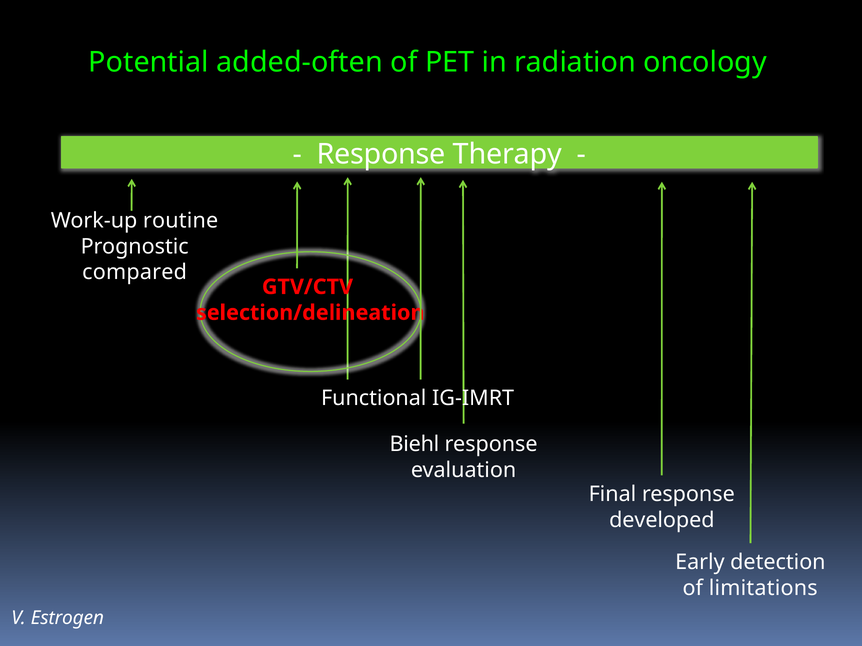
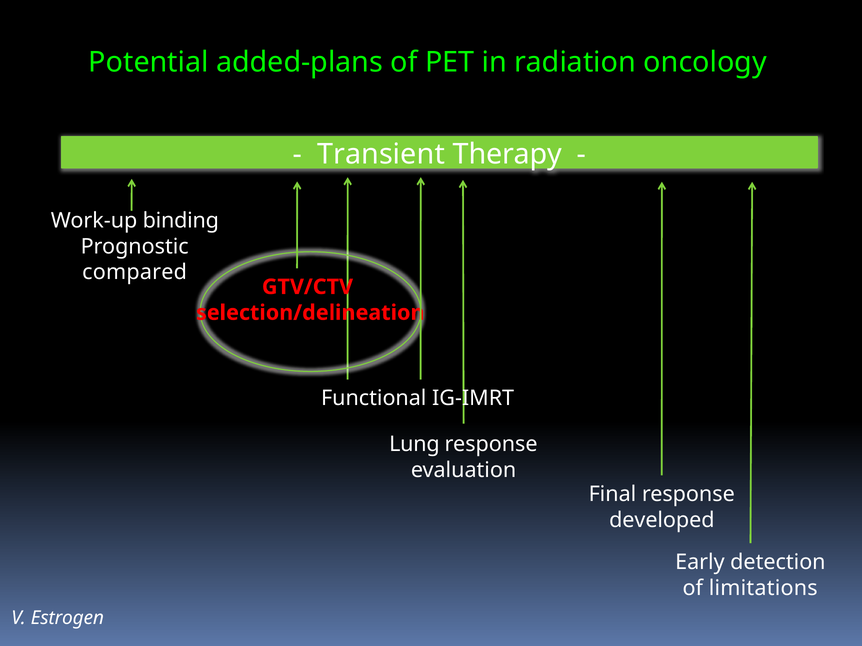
added-often: added-often -> added-plans (300, 63)
Response: Response -> Transient (381, 154)
routine: routine -> binding (181, 221)
Biehl: Biehl -> Lung (414, 445)
